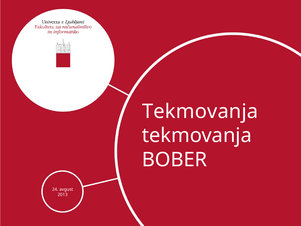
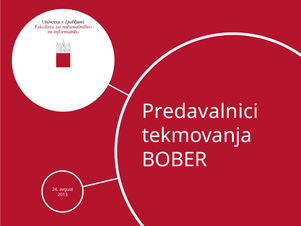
Tekmovanja: Tekmovanja -> Predavalnici (200, 111)
